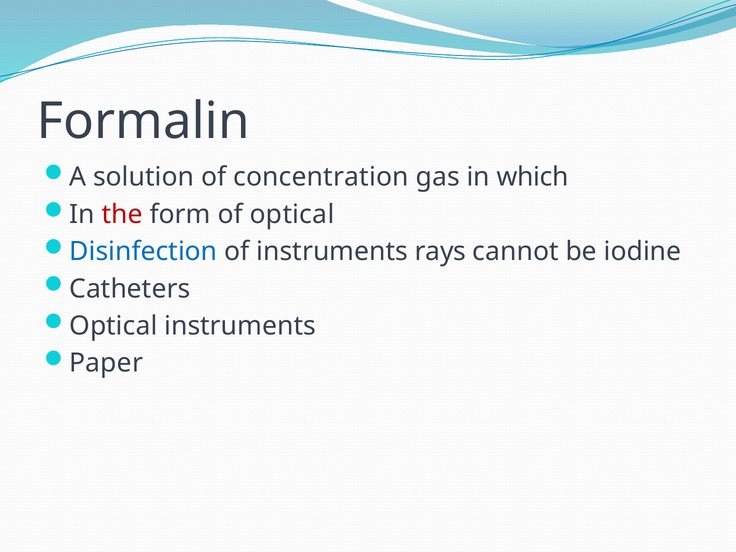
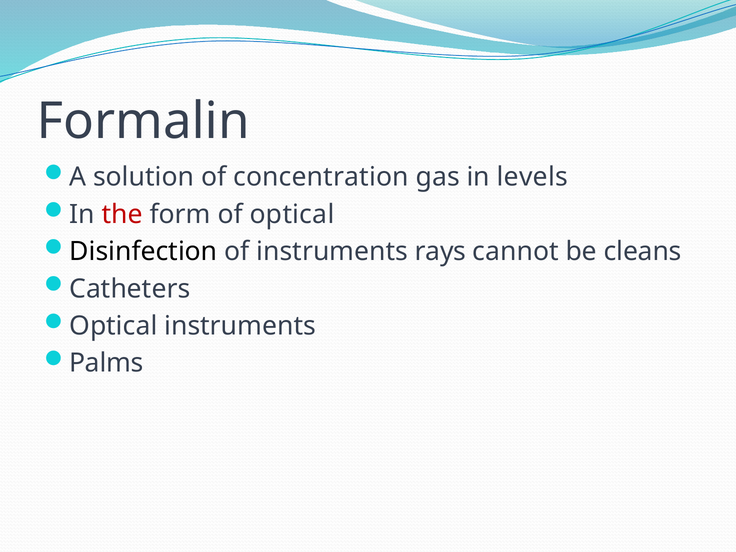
which: which -> levels (532, 177)
Disinfection colour: blue -> black (143, 252)
iodine: iodine -> cleans (643, 252)
Paper: Paper -> Palms (106, 363)
